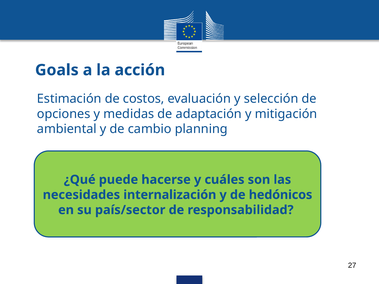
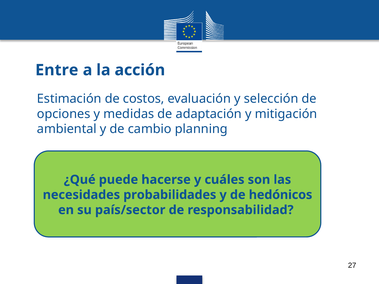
Goals: Goals -> Entre (57, 70)
internalización: internalización -> probabilidades (170, 195)
